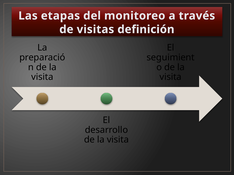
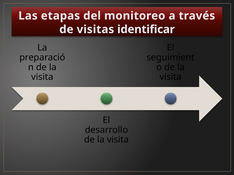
definición: definición -> identificar (146, 29)
